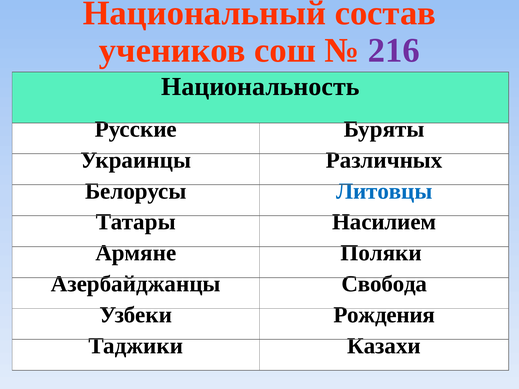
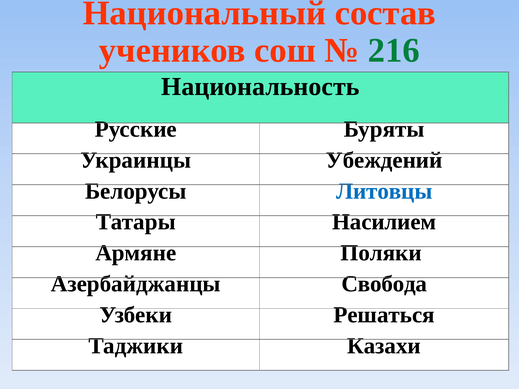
216 colour: purple -> green (394, 50)
Различных: Различных -> Убеждений (384, 160)
Рождения: Рождения -> Решаться (384, 315)
